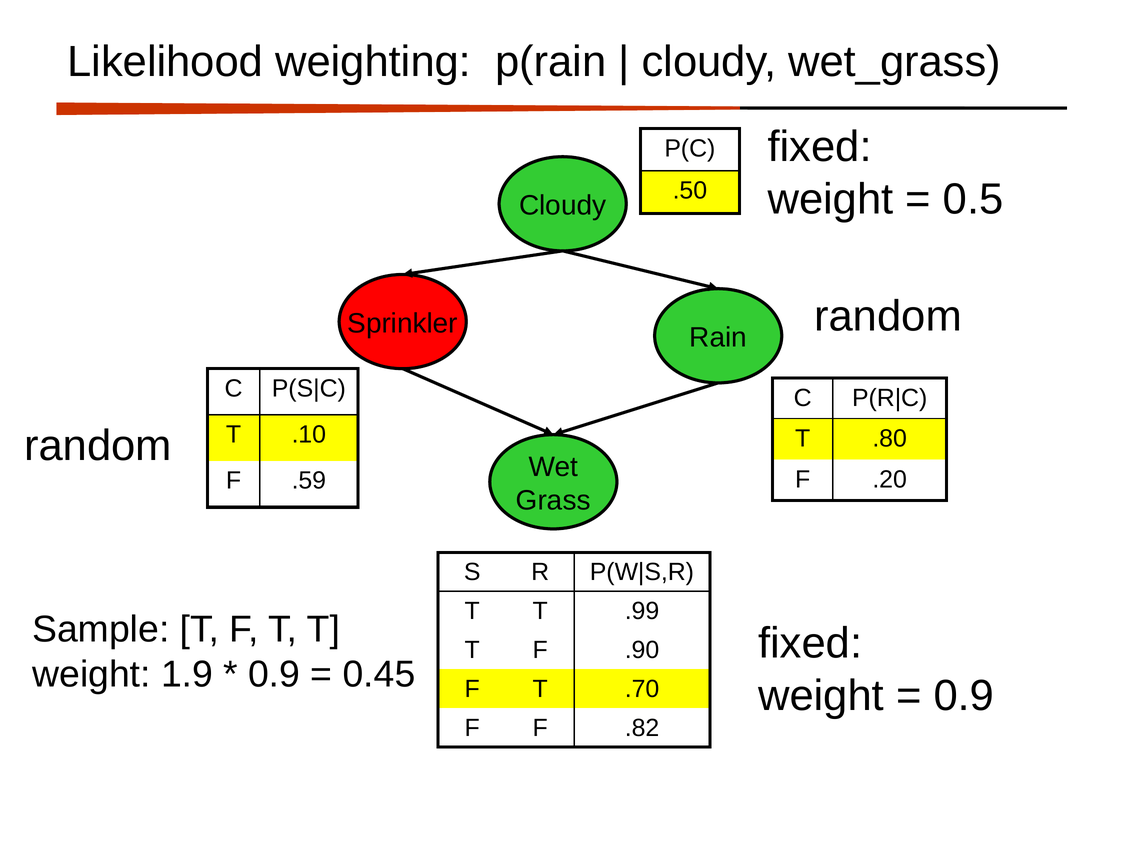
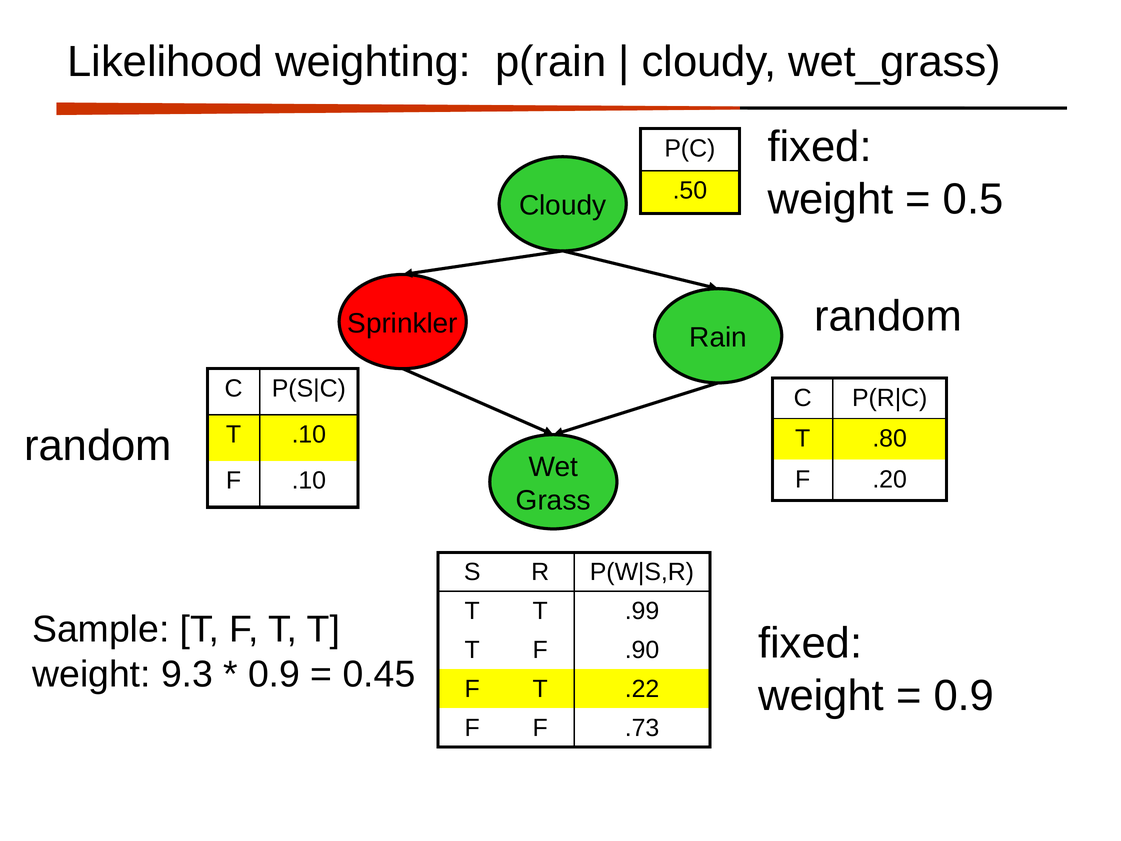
F .59: .59 -> .10 (309, 481)
1.9: 1.9 -> 9.3 (187, 674)
.70: .70 -> .22 (642, 689)
.82: .82 -> .73 (642, 728)
